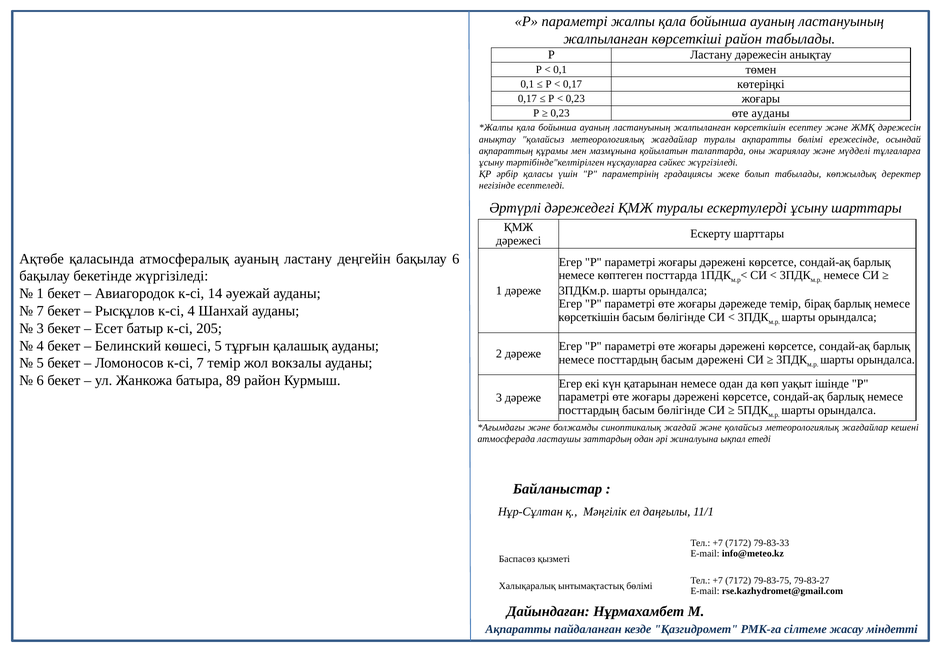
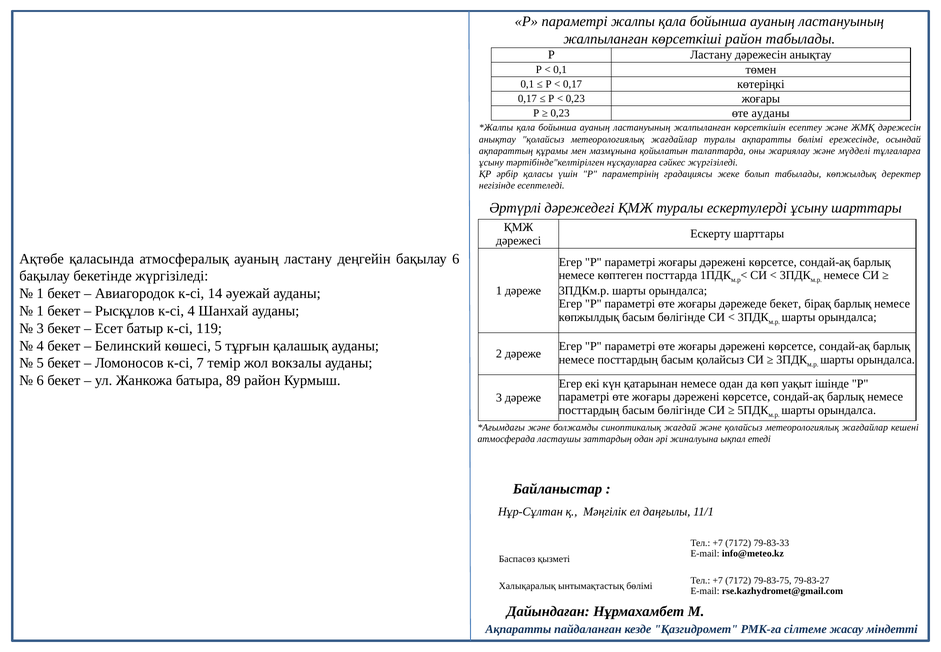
дәрежеде темір: темір -> бекет (785, 304)
7: 7 -> 1 (40, 311)
көрсеткішін: көрсеткішін -> көпжылдық (589, 317)
205: 205 -> 119 (209, 328)
басым дәрежені: дәрежені -> қолайсыз (720, 359)
